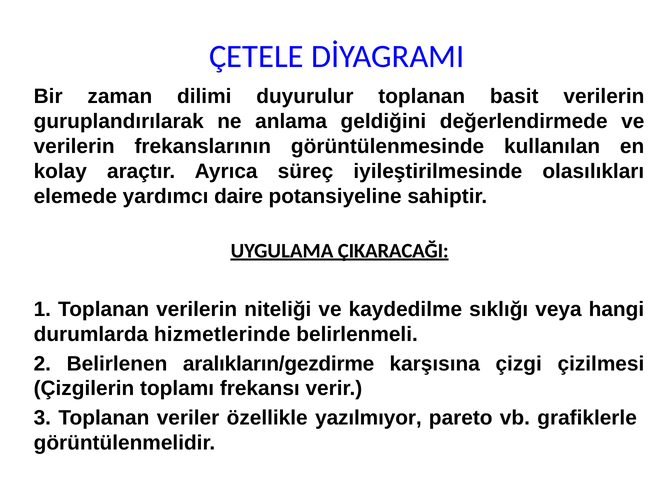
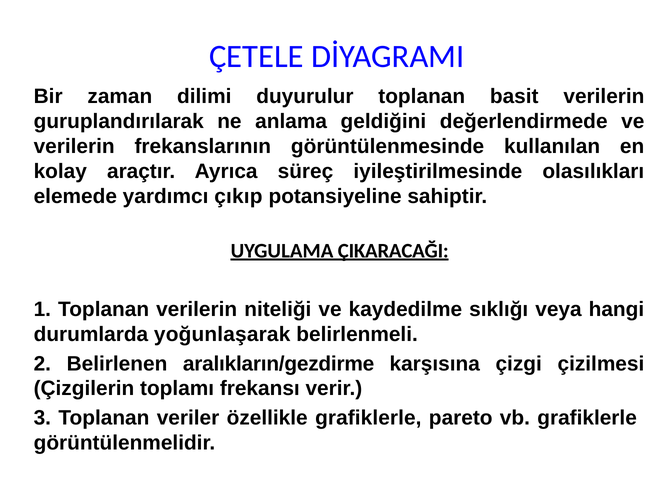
daire: daire -> çıkıp (238, 196)
hizmetlerinde: hizmetlerinde -> yoğunlaşarak (222, 334)
özellikle yazılmıyor: yazılmıyor -> grafiklerle (368, 418)
